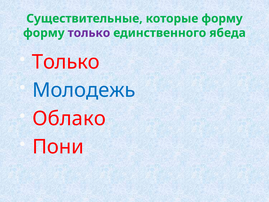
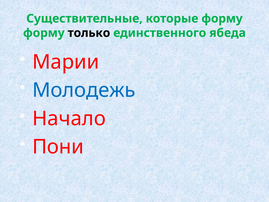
только colour: purple -> black (89, 33)
Только: Только -> Марии (66, 62)
Облако: Облако -> Начало (69, 118)
